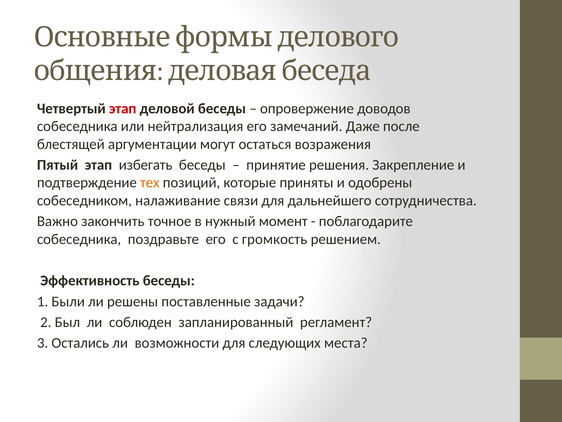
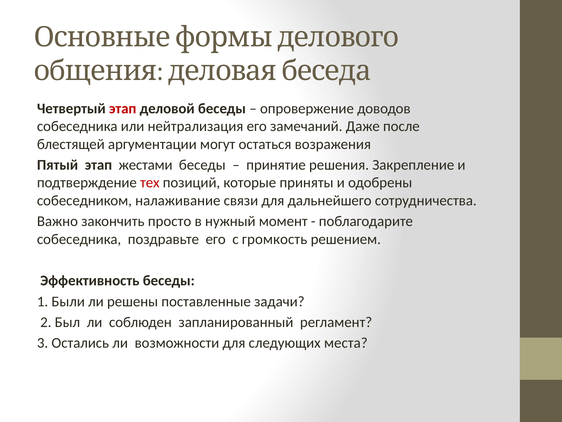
избегать: избегать -> жестами (146, 165)
тех colour: orange -> red (150, 183)
точное: точное -> просто (170, 221)
